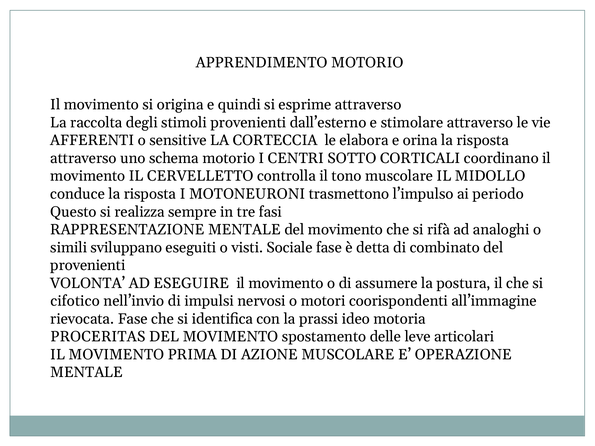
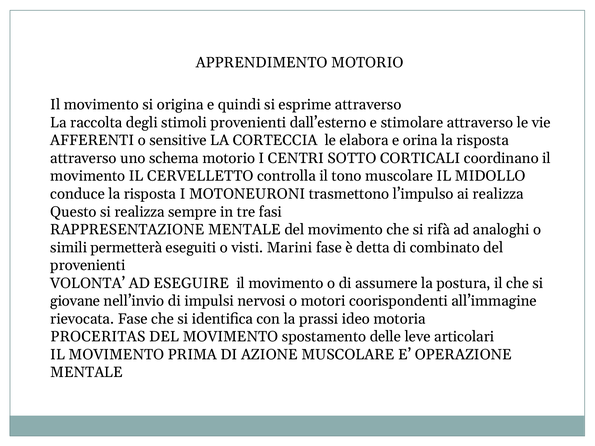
ai periodo: periodo -> realizza (498, 194)
sviluppano: sviluppano -> permetterà (126, 248)
Sociale: Sociale -> Marini (289, 248)
cifotico: cifotico -> giovane (75, 301)
